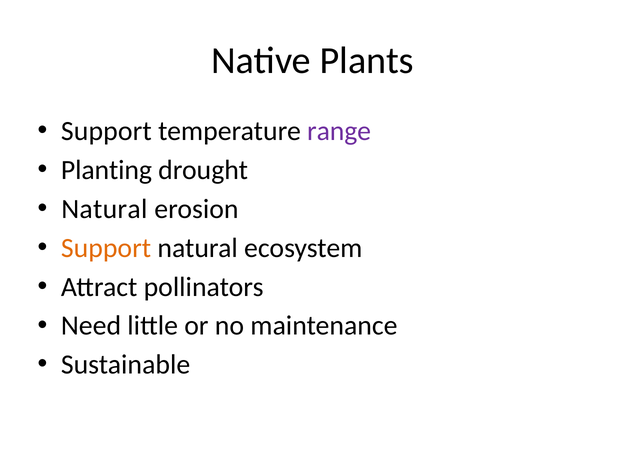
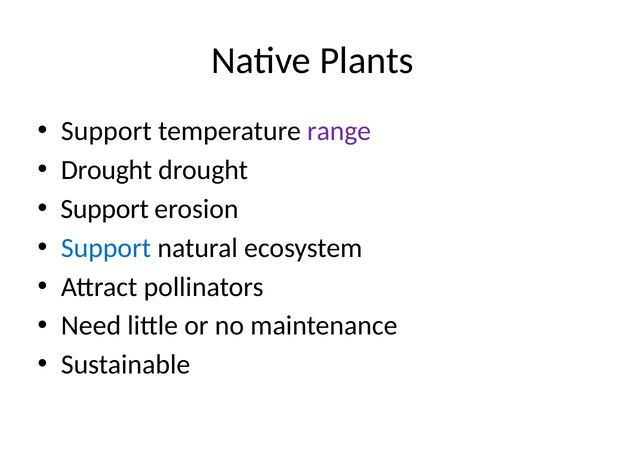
Planting: Planting -> Drought (107, 170)
Natural: Natural -> Support (105, 209)
Support colour: orange -> blue (106, 248)
